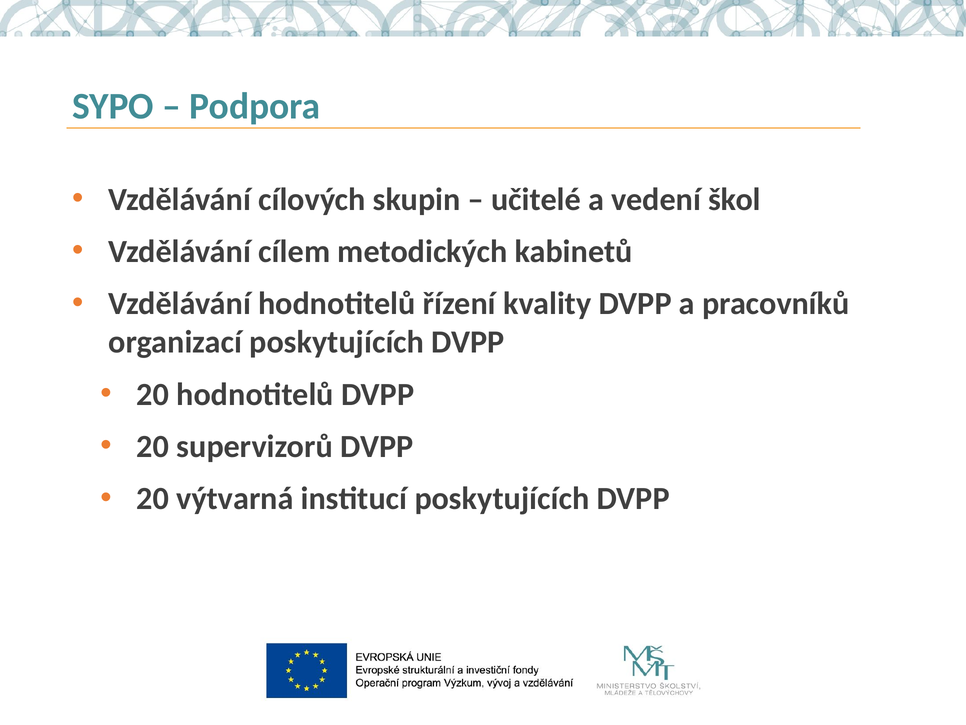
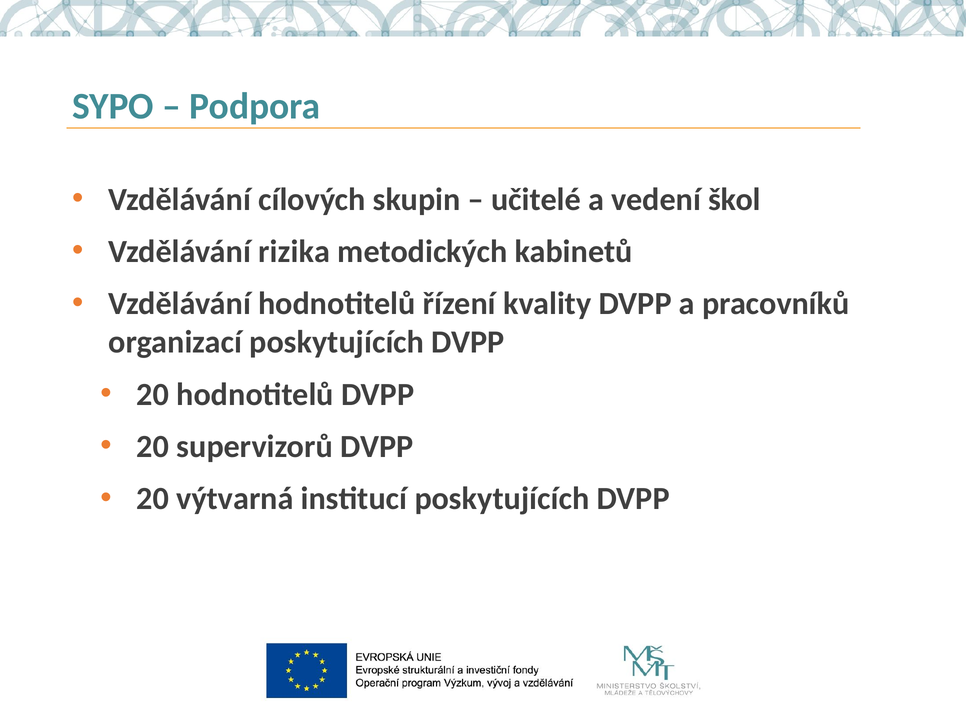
cílem: cílem -> rizika (294, 251)
